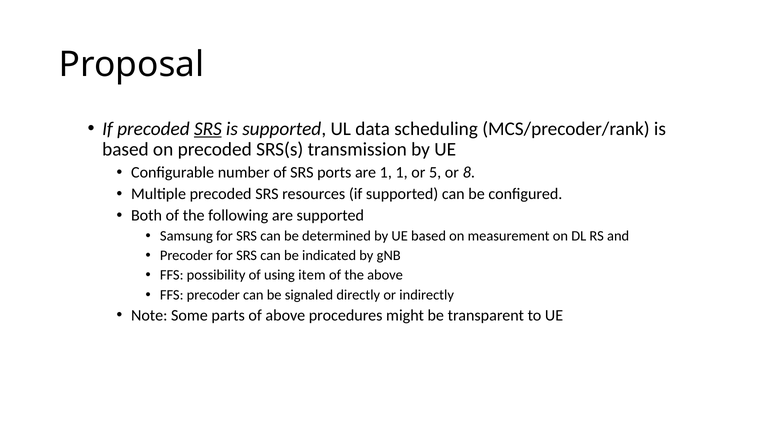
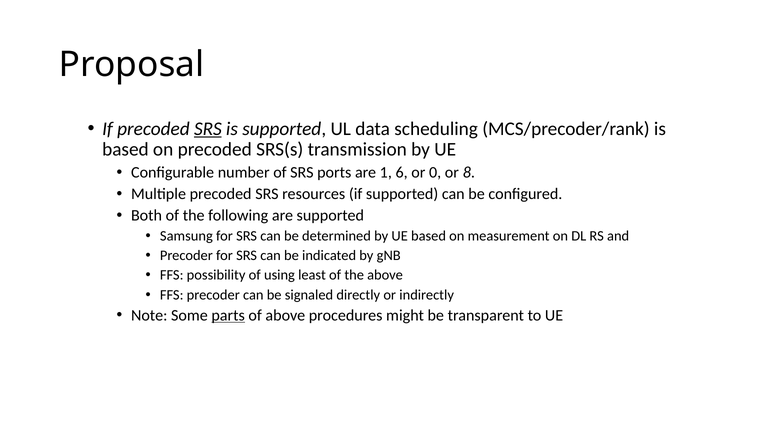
1 1: 1 -> 6 (402, 173)
5: 5 -> 0 (435, 173)
item: item -> least (312, 275)
parts underline: none -> present (228, 315)
